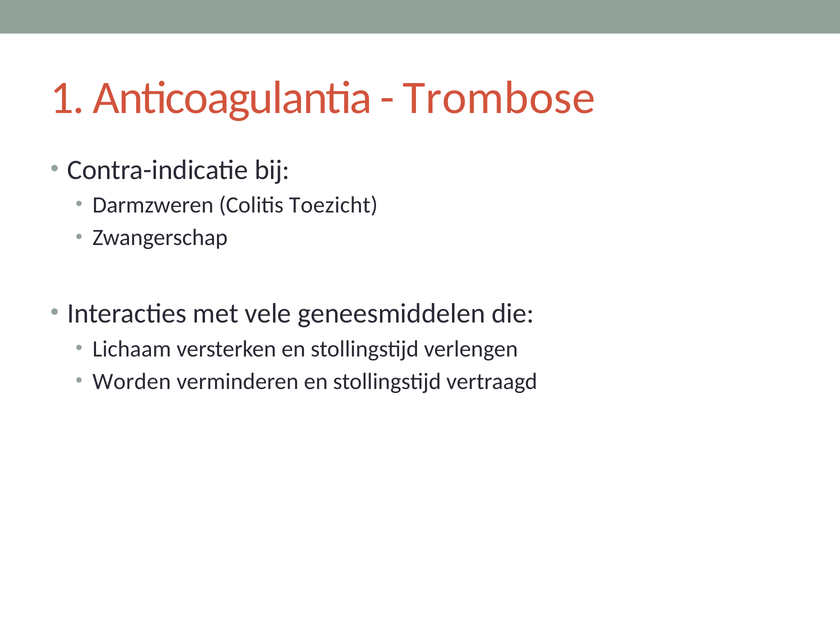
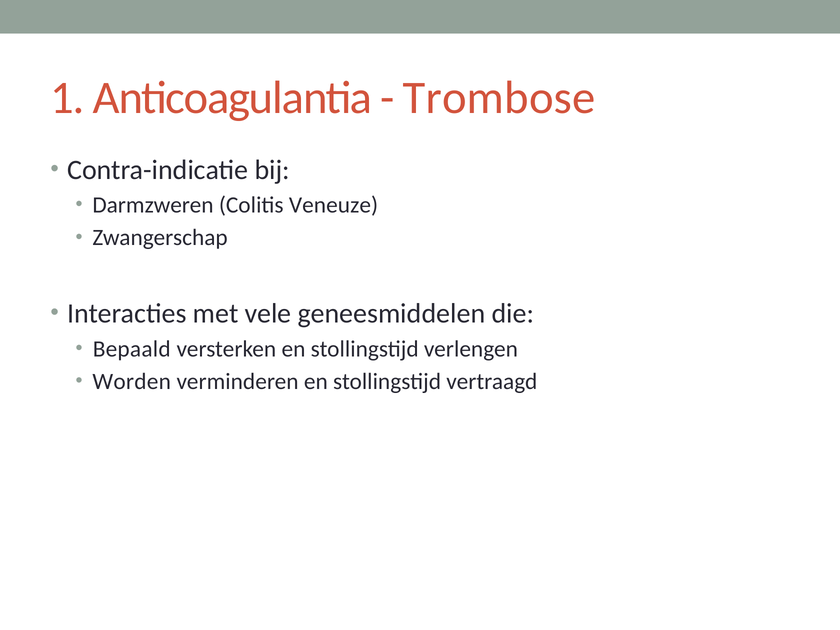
Toezicht: Toezicht -> Veneuze (334, 205)
Lichaam: Lichaam -> Bepaald (132, 349)
